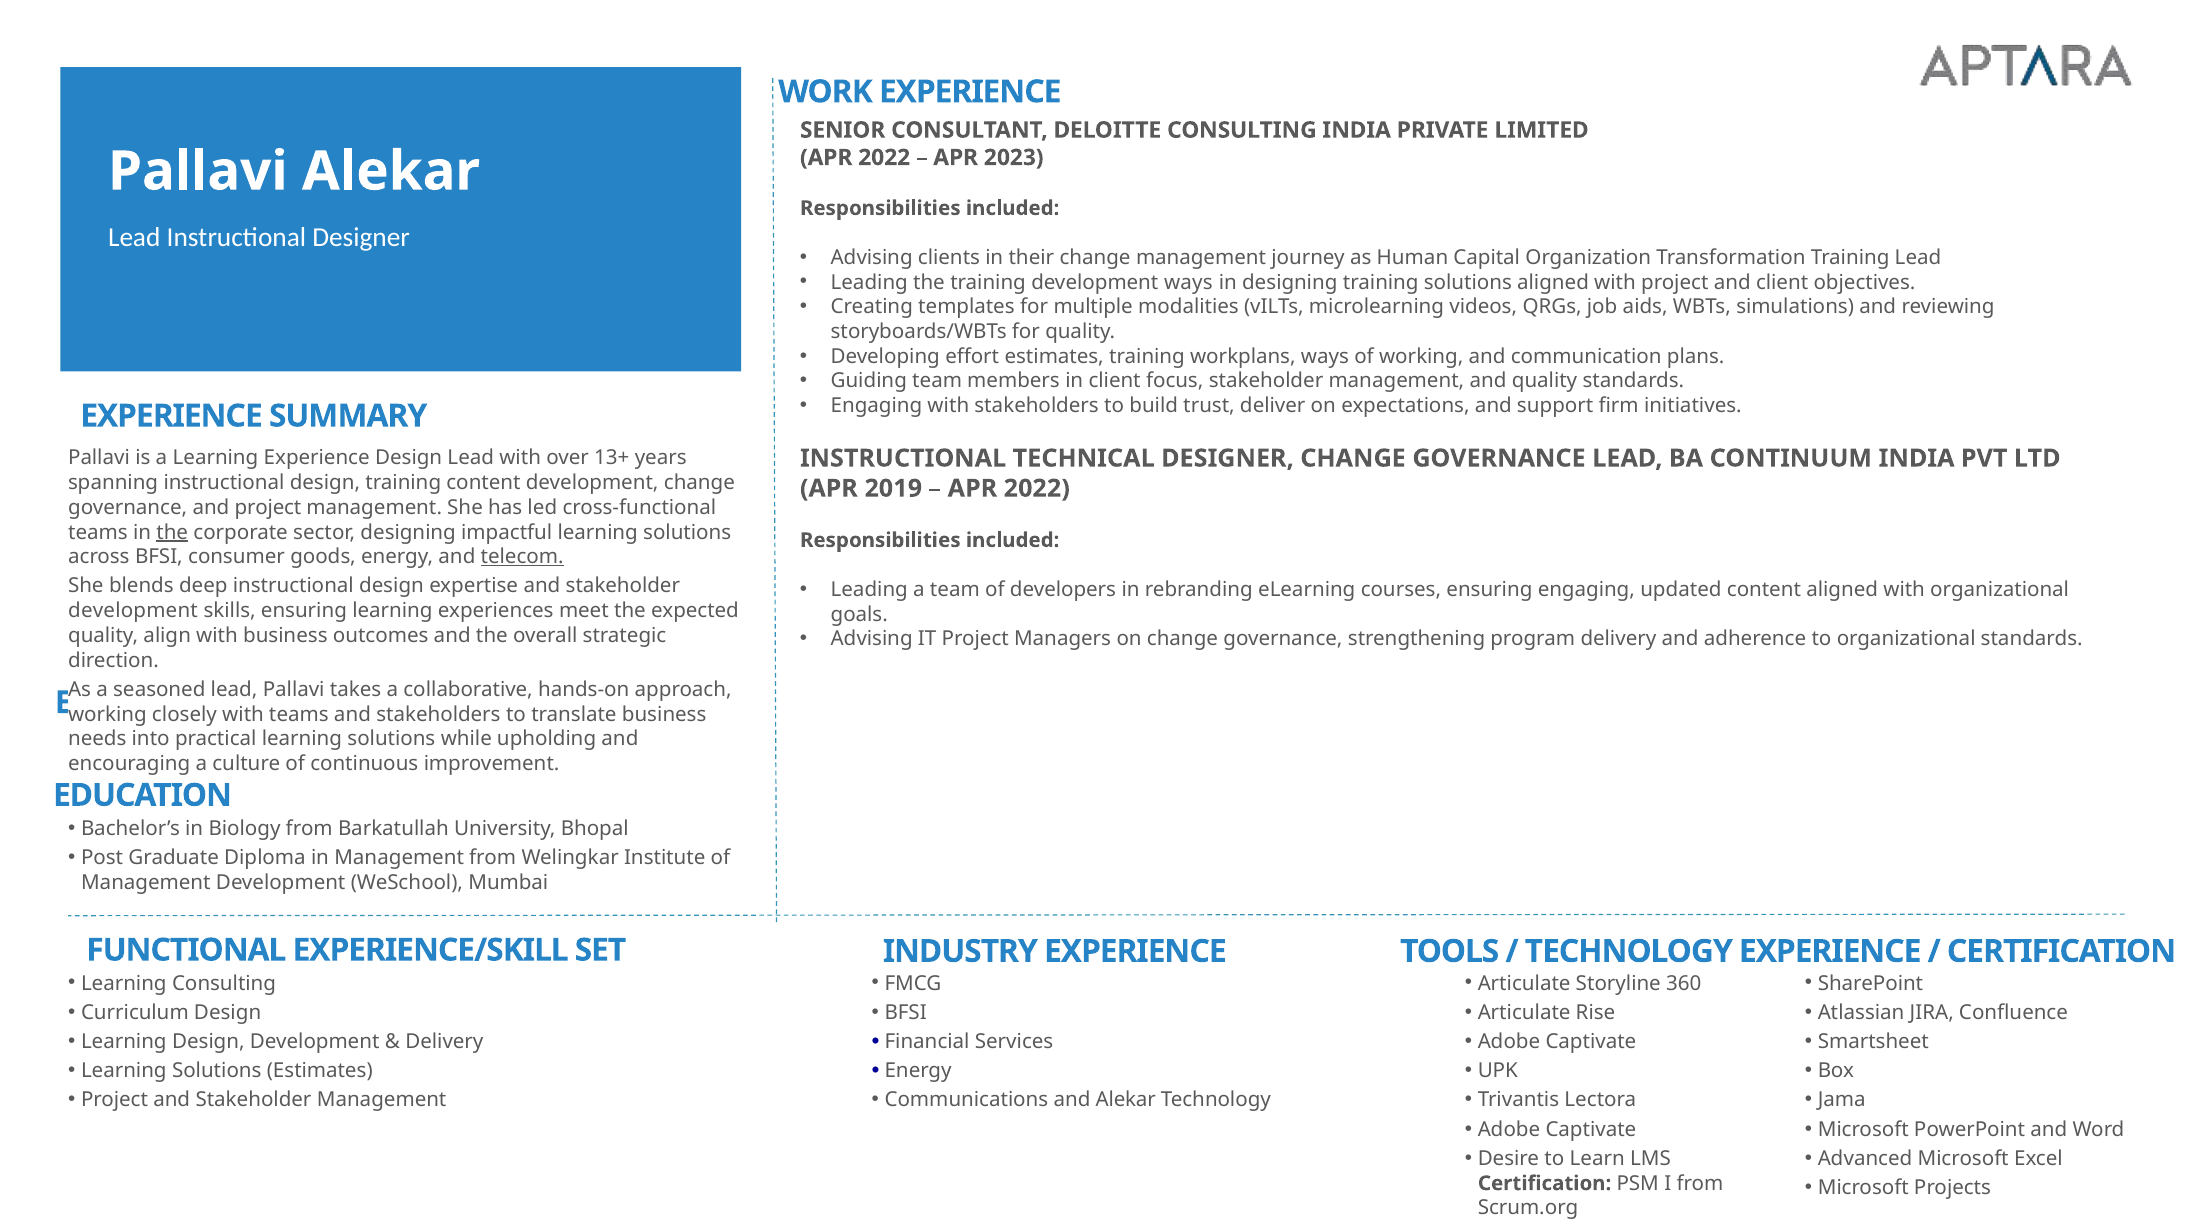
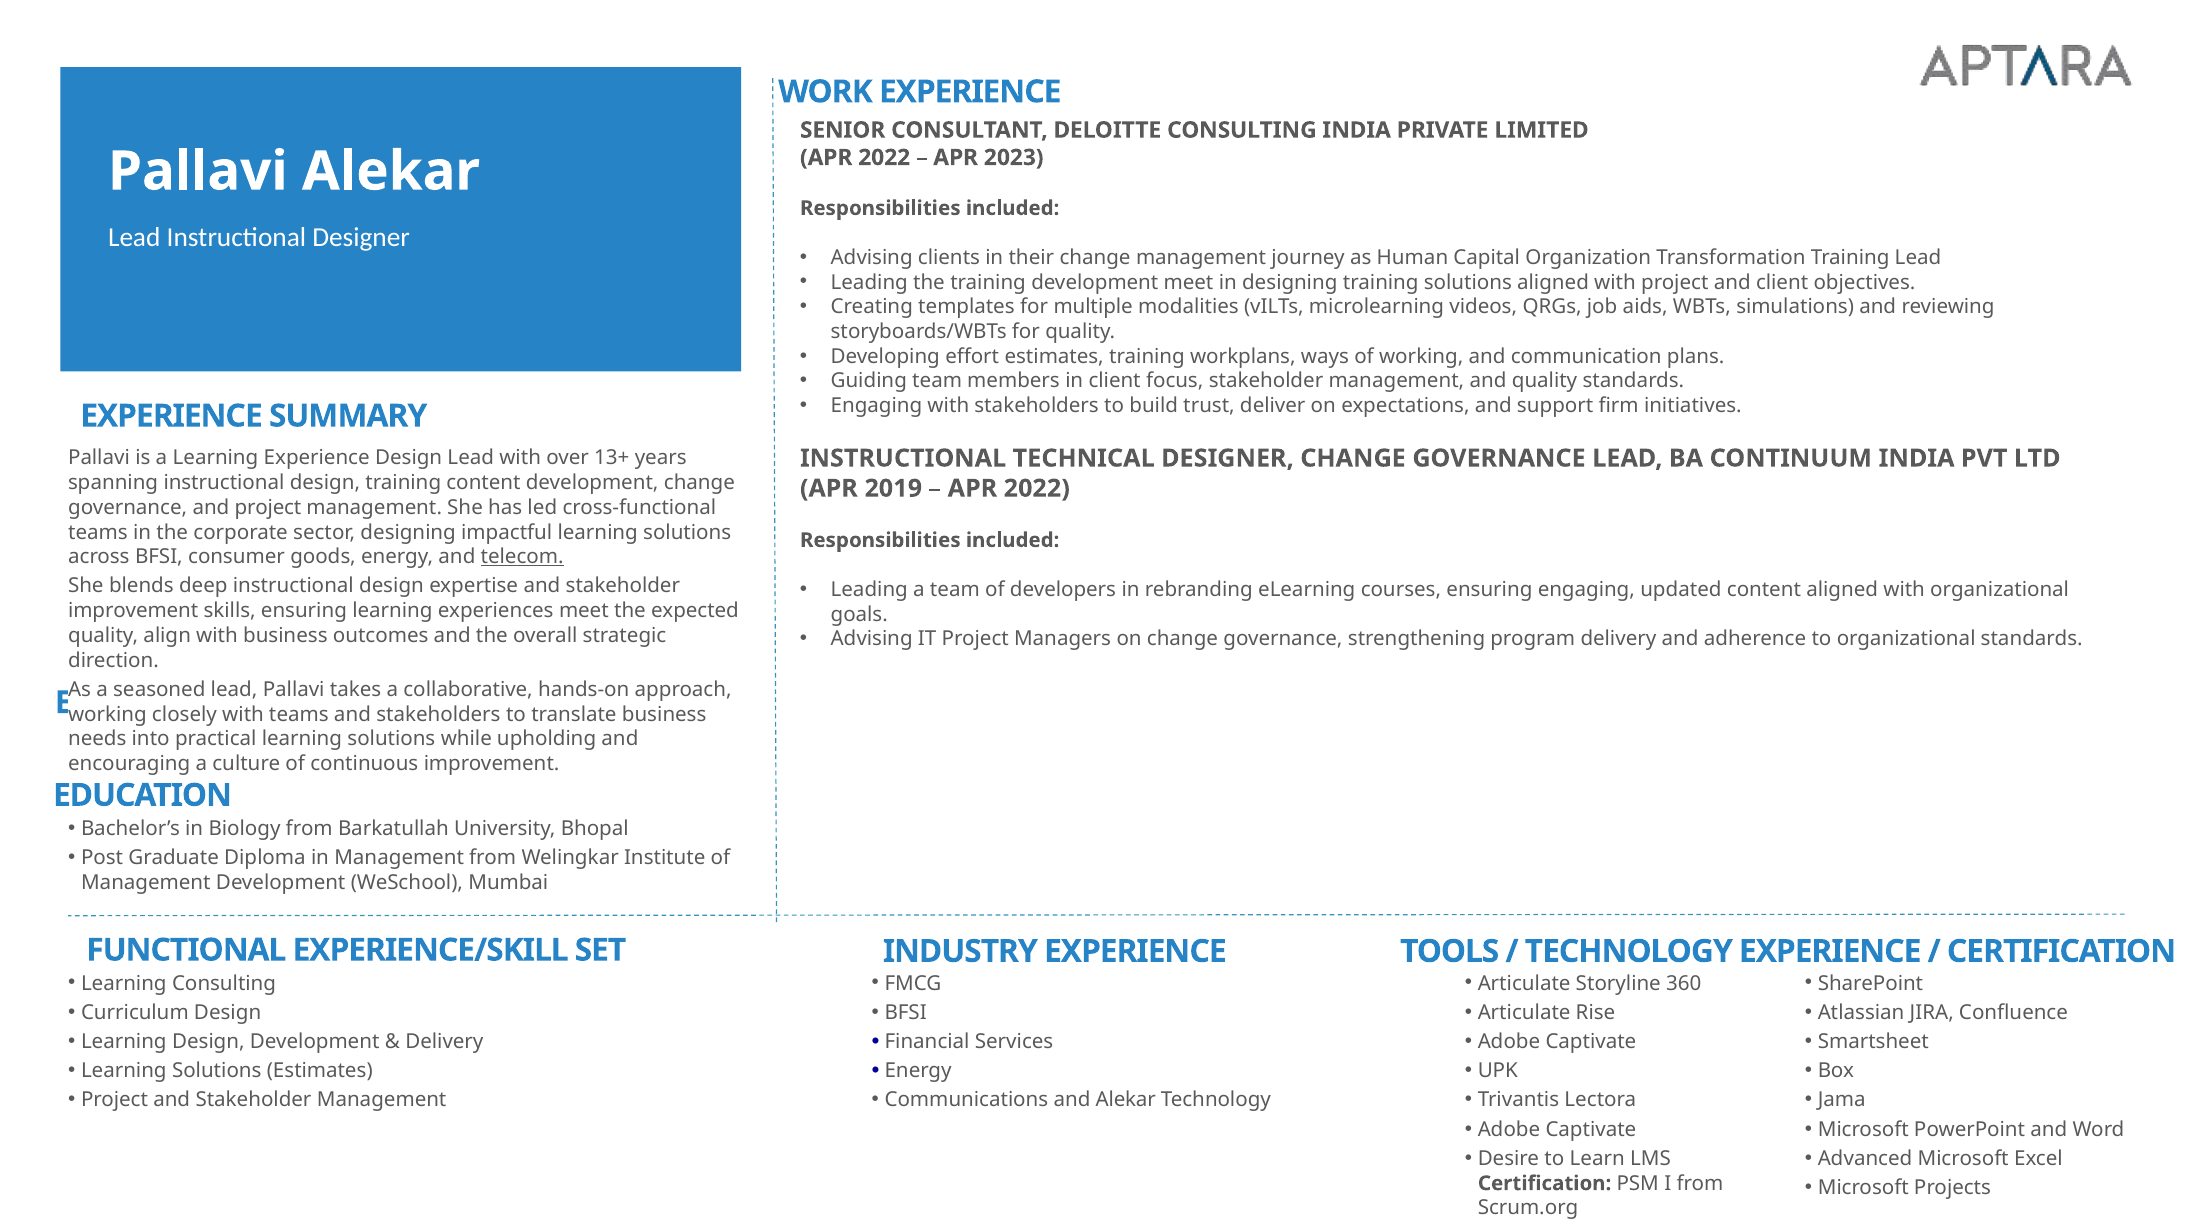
development ways: ways -> meet (1189, 282)
the underline: present -> none (172, 532)
development: development -> improvement (133, 611)
